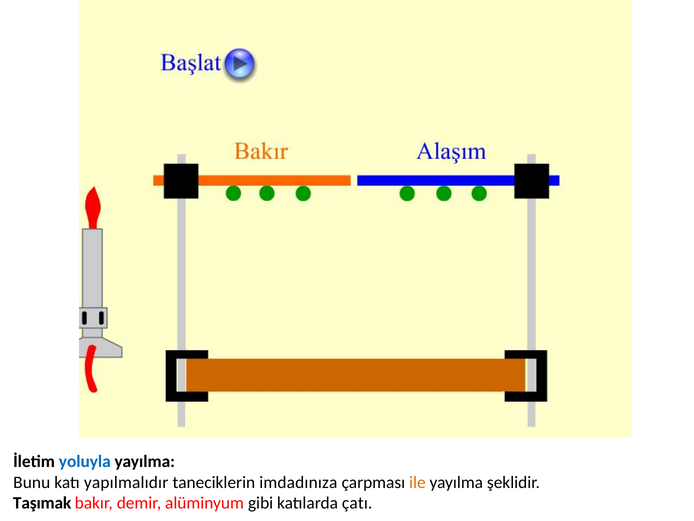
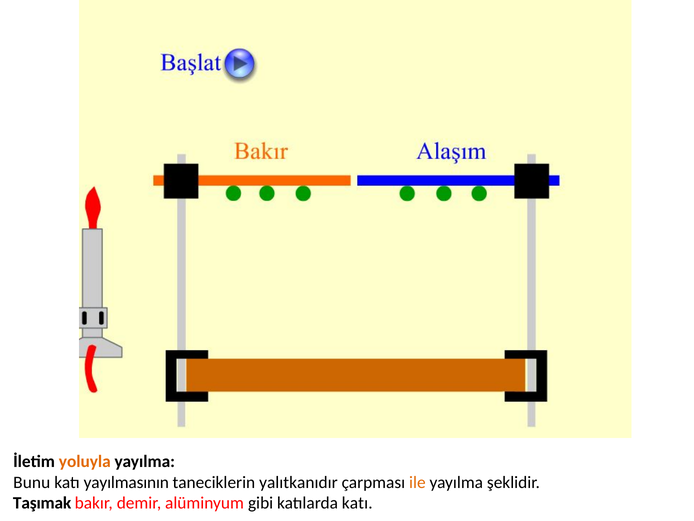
yoluyla colour: blue -> orange (85, 461)
yapılmalıdır: yapılmalıdır -> yayılmasının (126, 482)
imdadınıza: imdadınıza -> yalıtkanıdır (298, 482)
katılarda çatı: çatı -> katı (357, 503)
